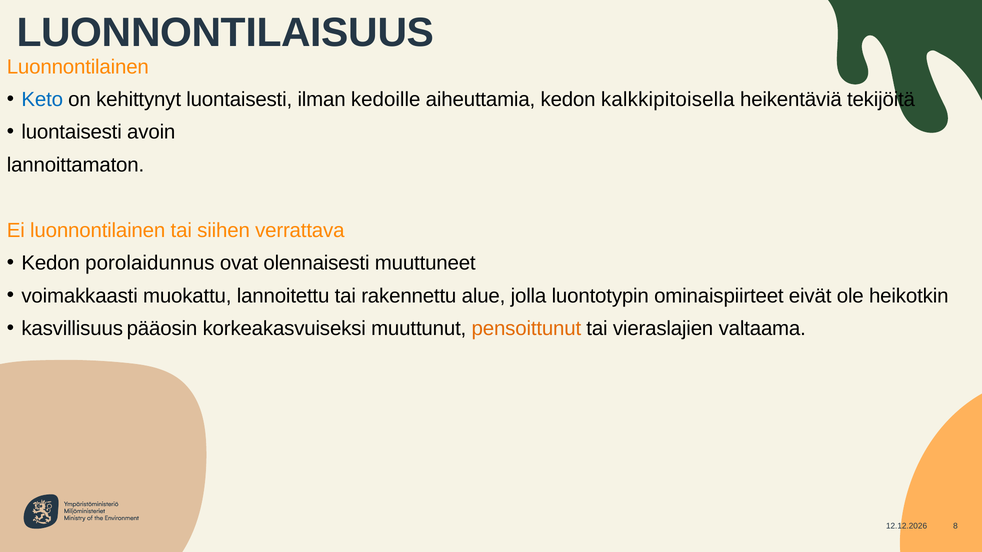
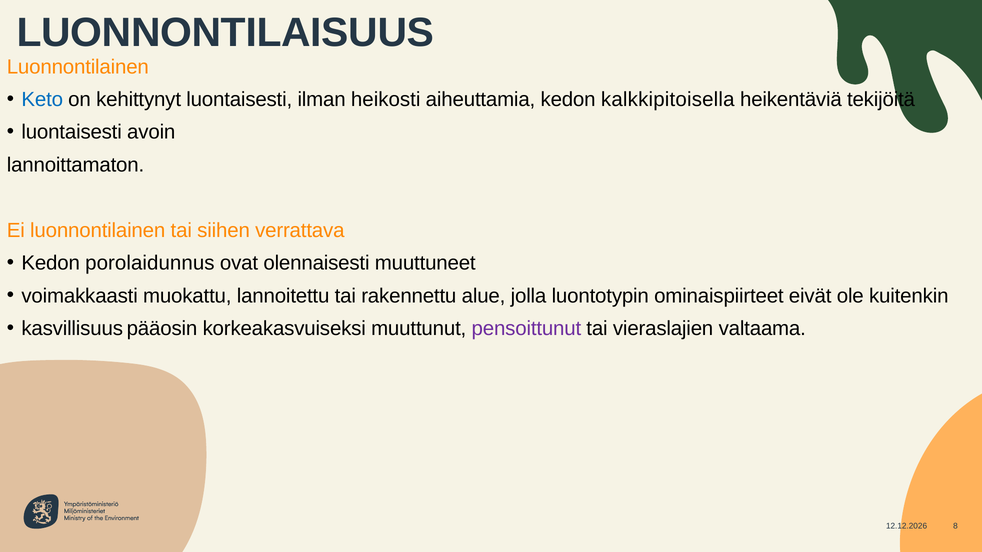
kedoille: kedoille -> heikosti (386, 100)
heikotkin: heikotkin -> kuitenkin (909, 296)
pensoittunut colour: orange -> purple (526, 329)
